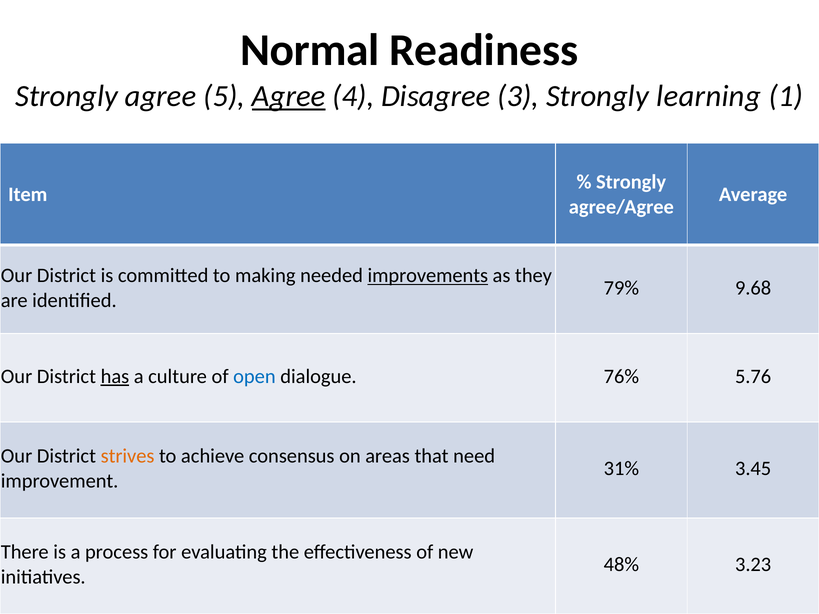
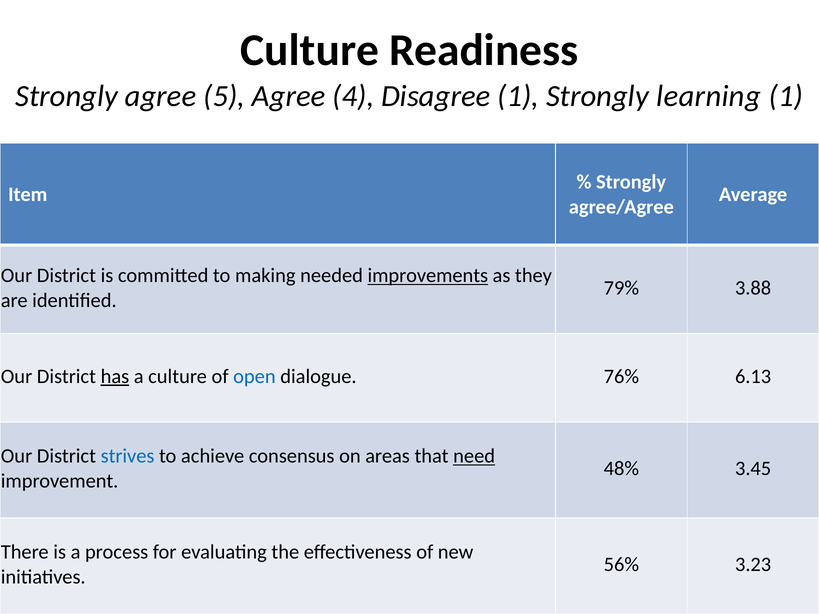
Normal: Normal -> Culture (310, 50)
Agree underline: present -> none (289, 96)
Disagree 3: 3 -> 1 (518, 96)
9.68: 9.68 -> 3.88 (753, 288)
5.76: 5.76 -> 6.13 (753, 377)
strives colour: orange -> blue (128, 456)
need underline: none -> present (474, 456)
31%: 31% -> 48% (621, 469)
48%: 48% -> 56% (621, 565)
